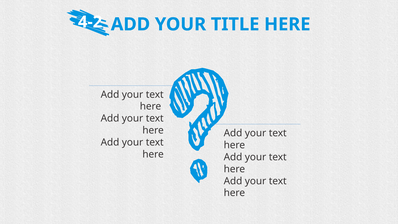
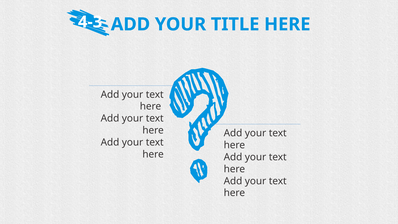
4-2: 4-2 -> 4-3 (90, 22)
